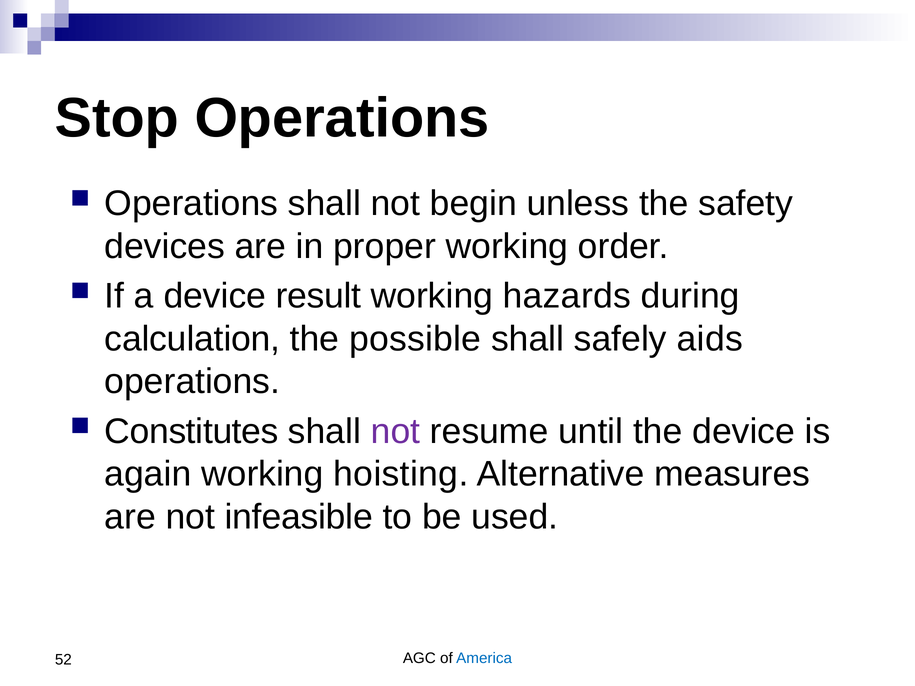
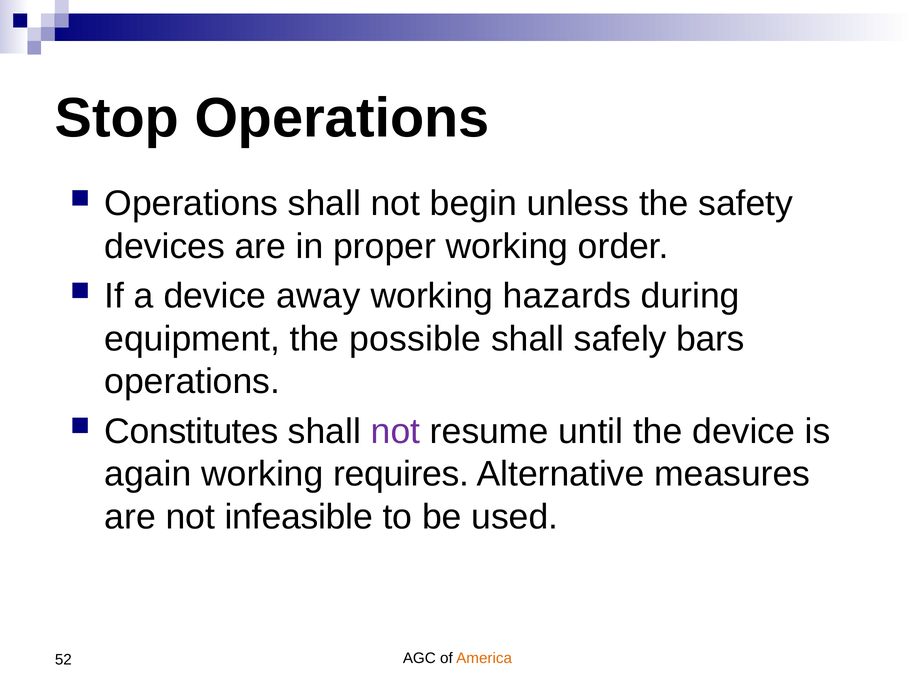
result: result -> away (318, 296)
calculation: calculation -> equipment (192, 339)
aids: aids -> bars (710, 339)
hoisting: hoisting -> requires (401, 474)
America colour: blue -> orange (484, 658)
